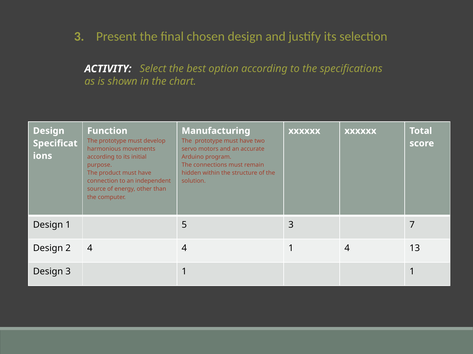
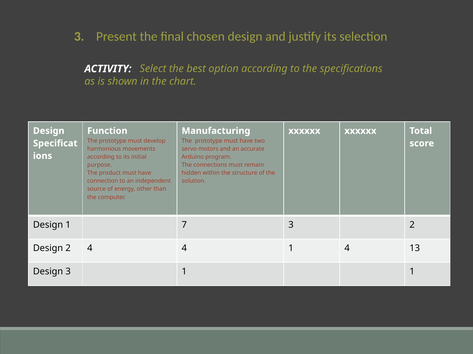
5: 5 -> 7 (184, 225)
3 7: 7 -> 2 (412, 225)
